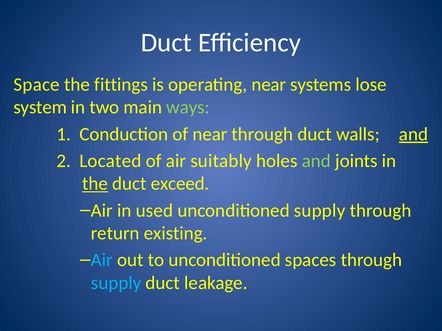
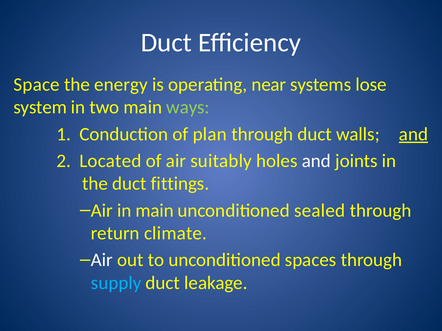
fittings: fittings -> energy (121, 85)
of near: near -> plan (210, 134)
and colour: light green -> white (316, 161)
the underline: present -> none (95, 184)
exceed: exceed -> fittings (180, 184)
in used: used -> main (155, 211)
unconditioned supply: supply -> sealed (320, 211)
existing: existing -> climate (176, 234)
Air colour: light blue -> white (102, 260)
